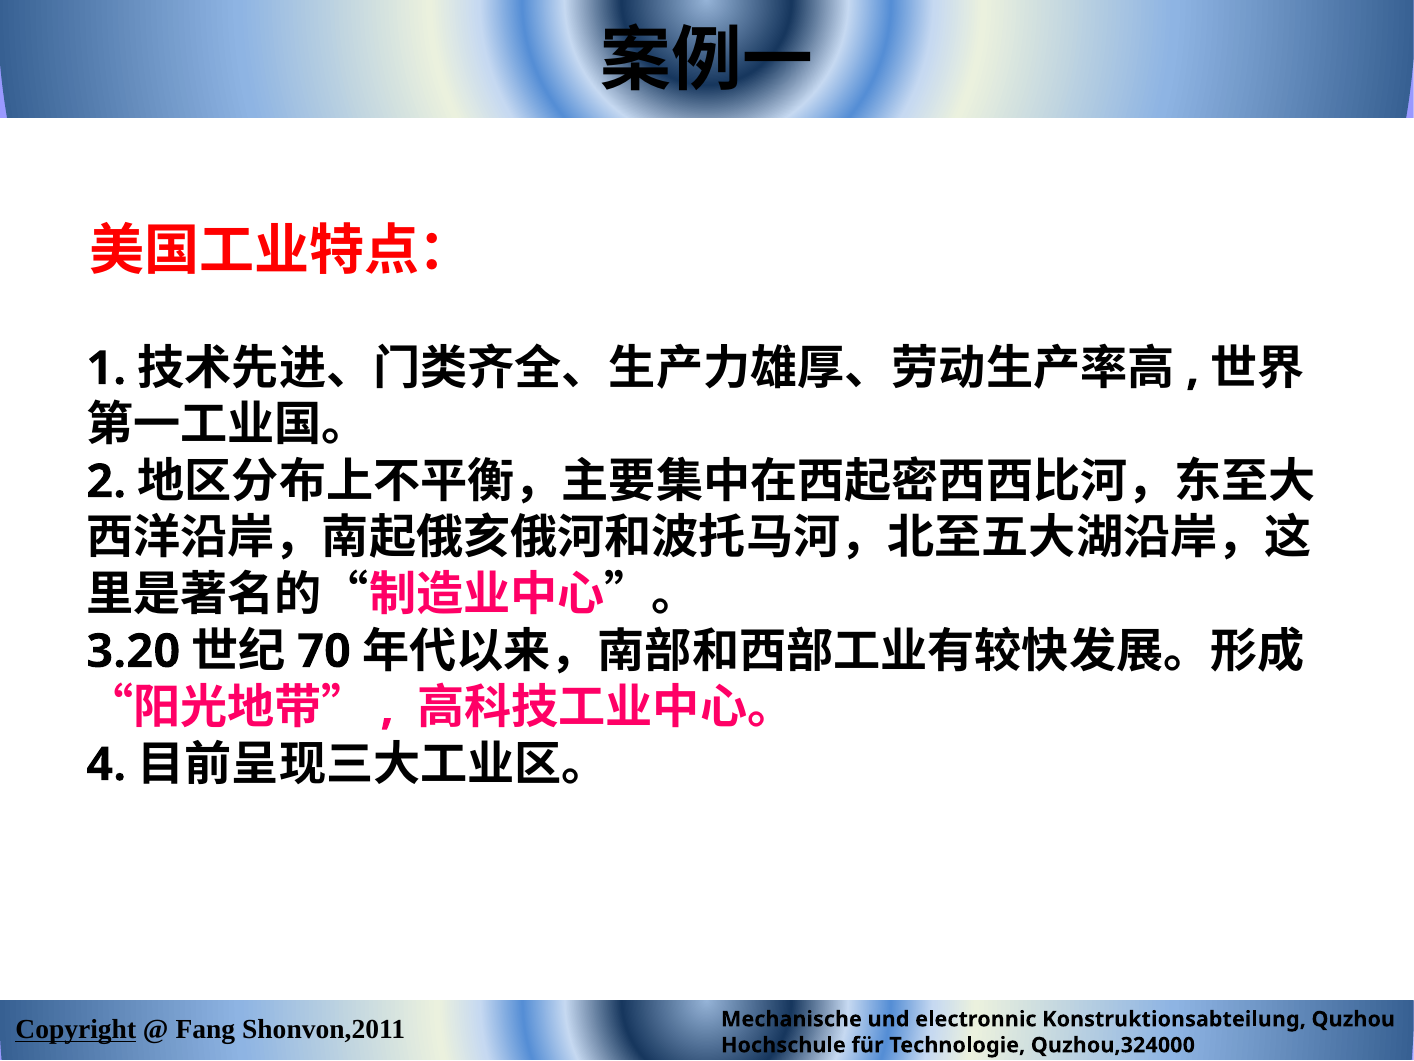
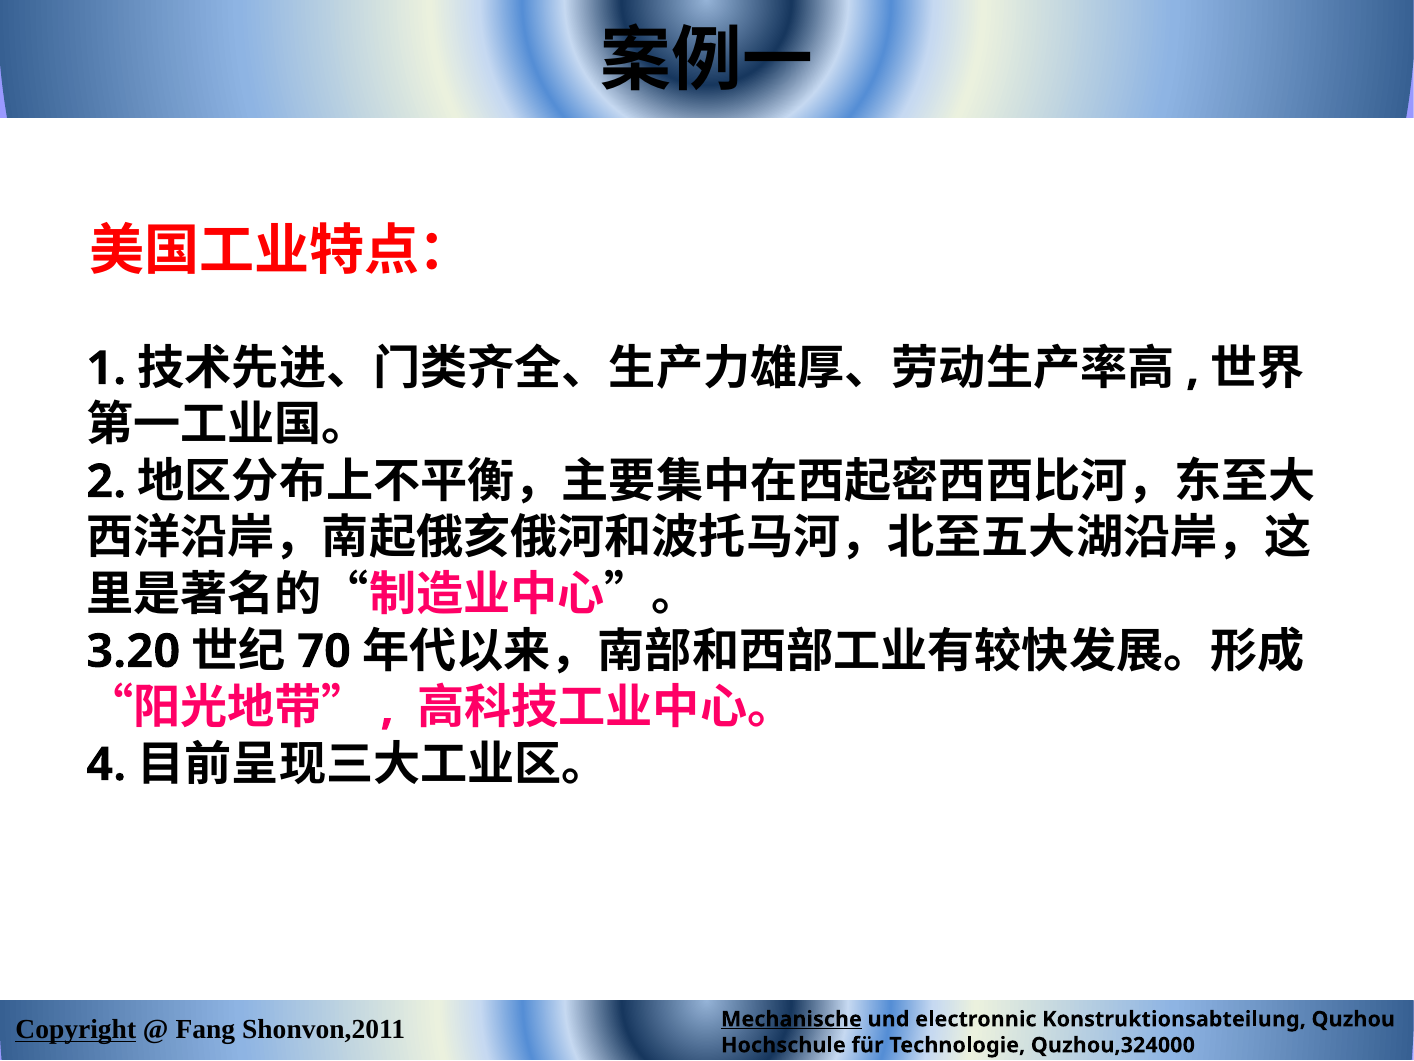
Mechanische underline: none -> present (791, 1019)
